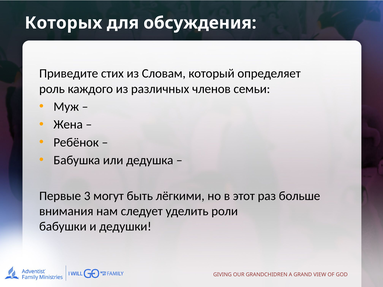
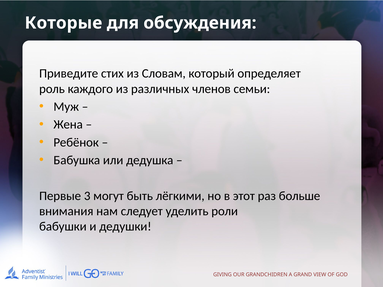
Которых: Которых -> Которые (63, 23)
